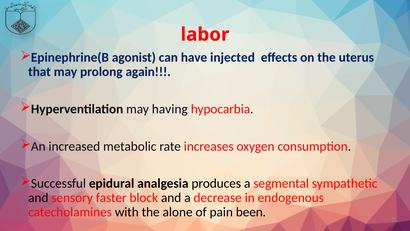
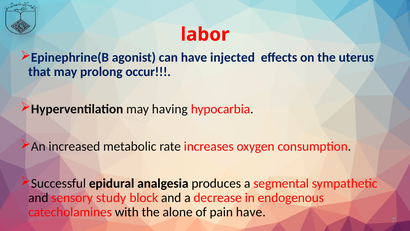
again: again -> occur (148, 72)
faster: faster -> study (111, 198)
pain been: been -> have (251, 212)
